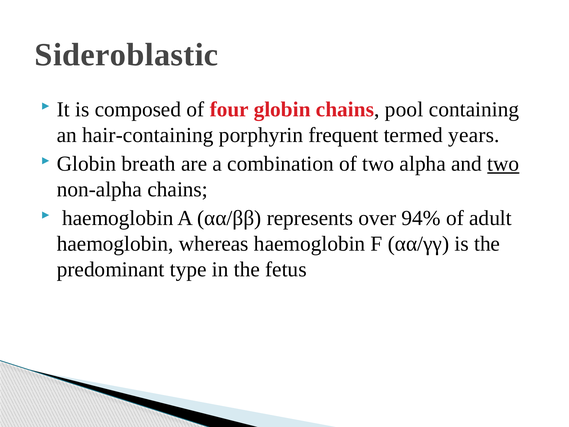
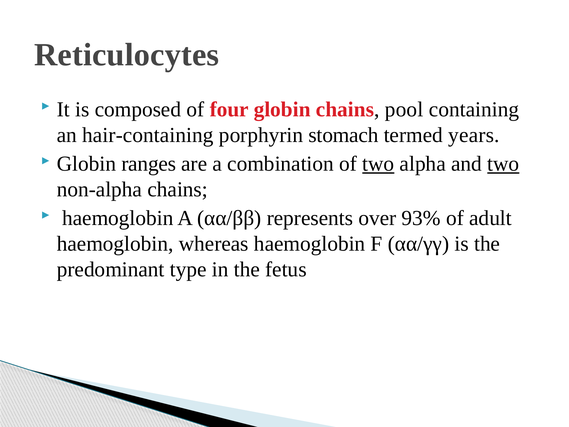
Sideroblastic: Sideroblastic -> Reticulocytes (127, 55)
frequent: frequent -> stomach (344, 135)
breath: breath -> ranges (149, 164)
two underline: none -> present (378, 164)
94%: 94% -> 93% (421, 218)
